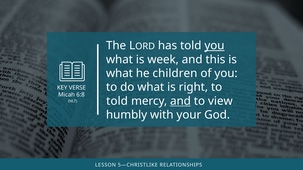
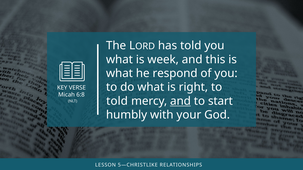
you underline: present -> none (214, 46)
children: children -> respond (175, 74)
view: view -> start (220, 101)
